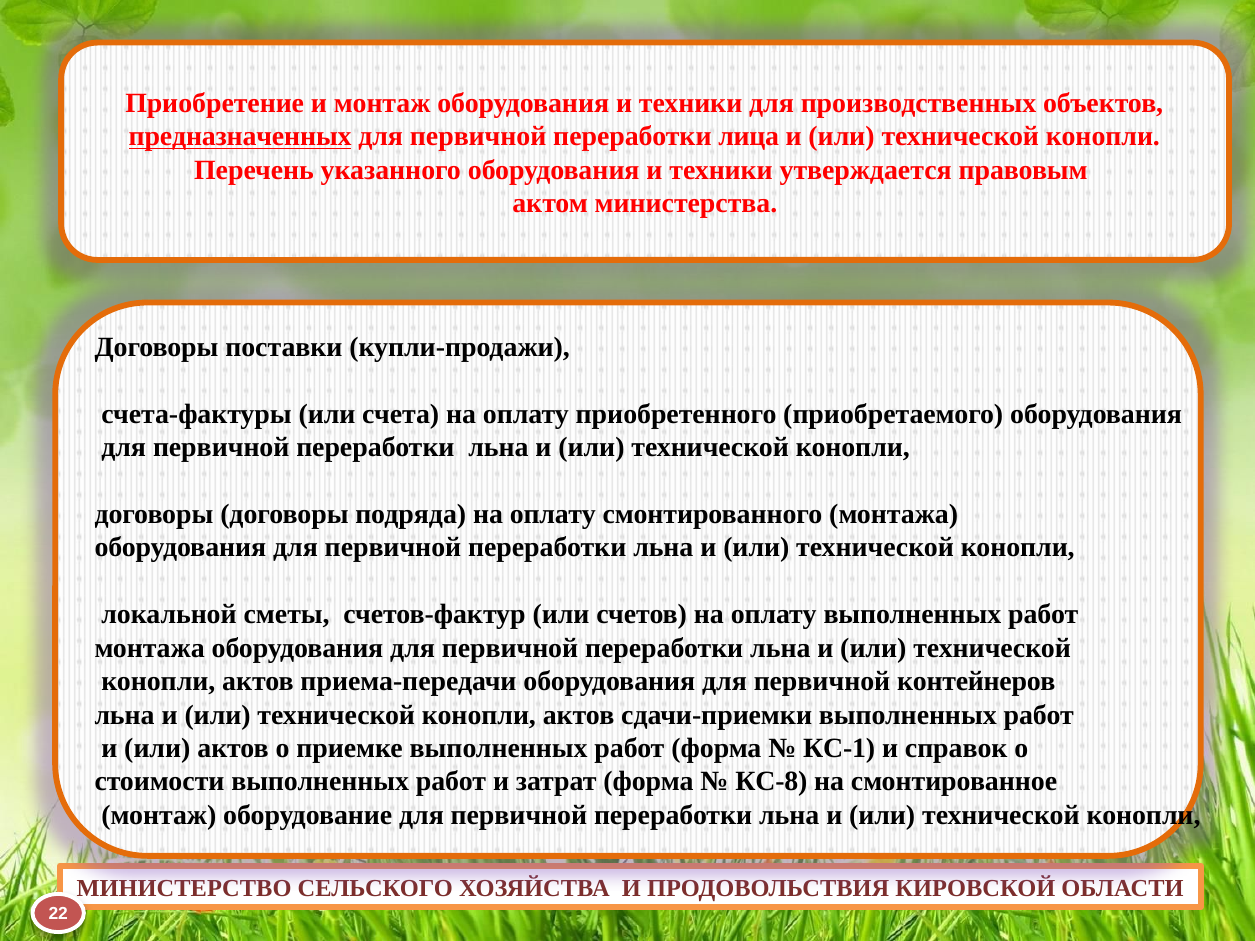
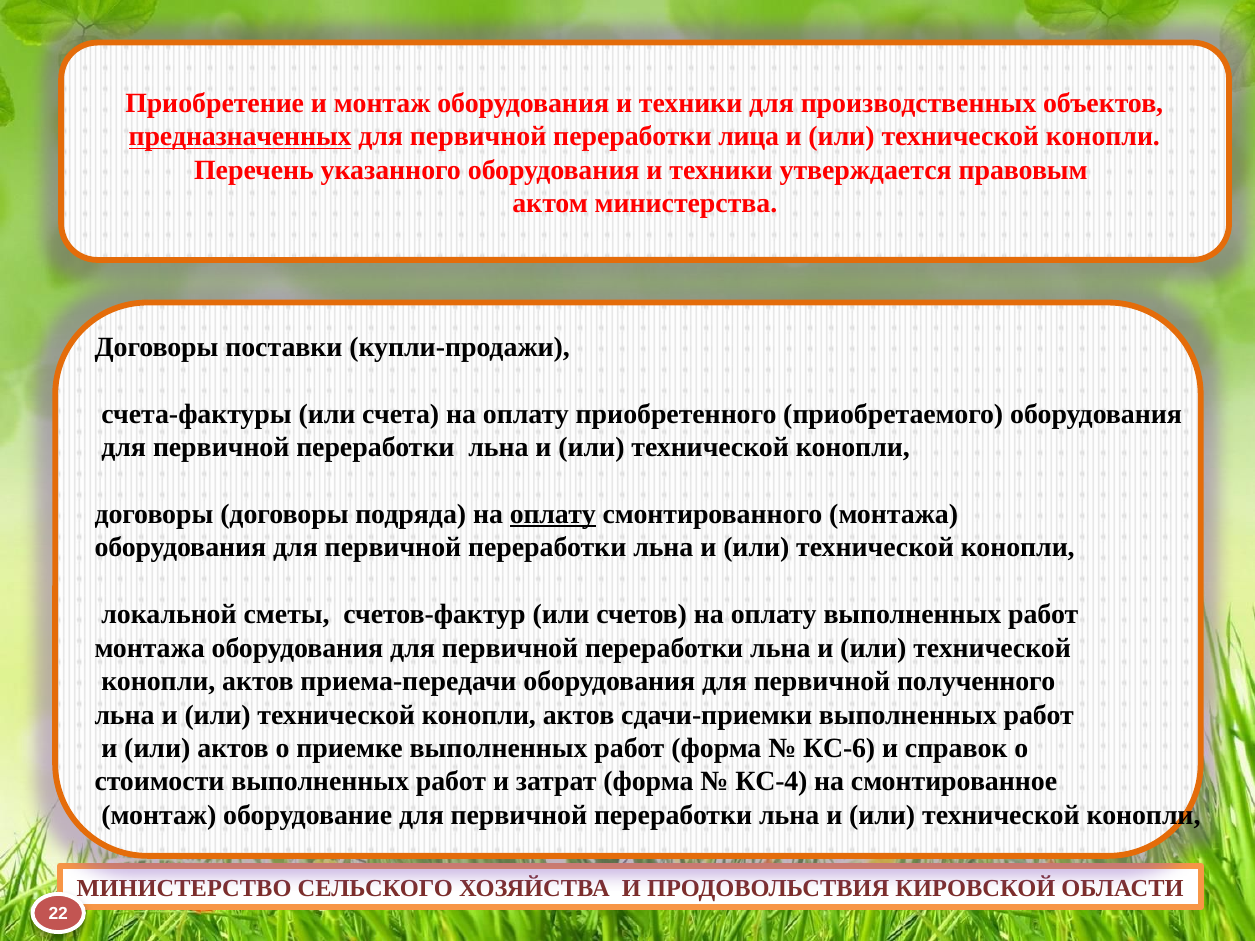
оплату underline: none -> present (553, 514)
контейнеров: контейнеров -> полученного (976, 682)
КС-1: КС-1 -> КС-6 (839, 748)
КС-8: КС-8 -> КС-4 (771, 782)
